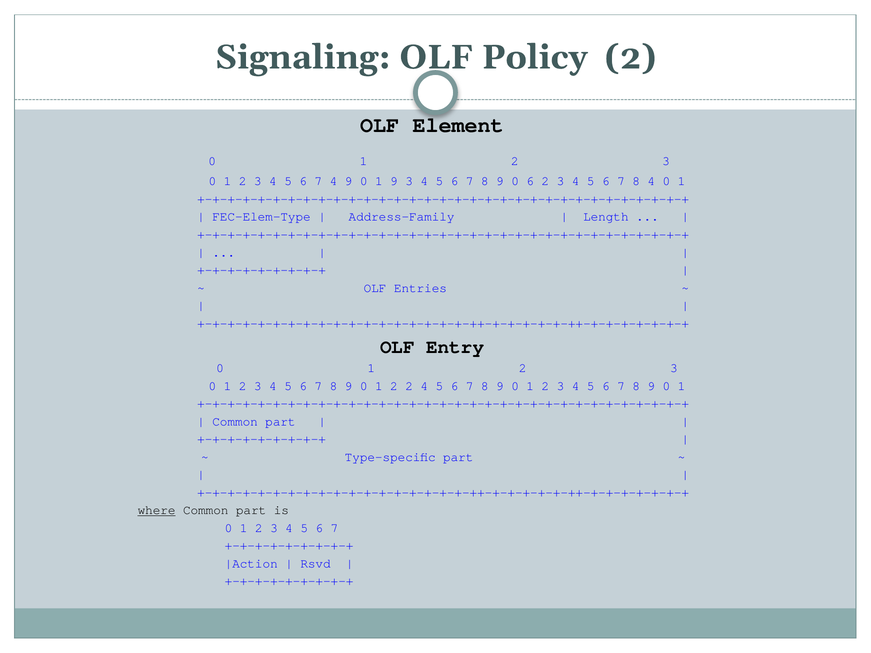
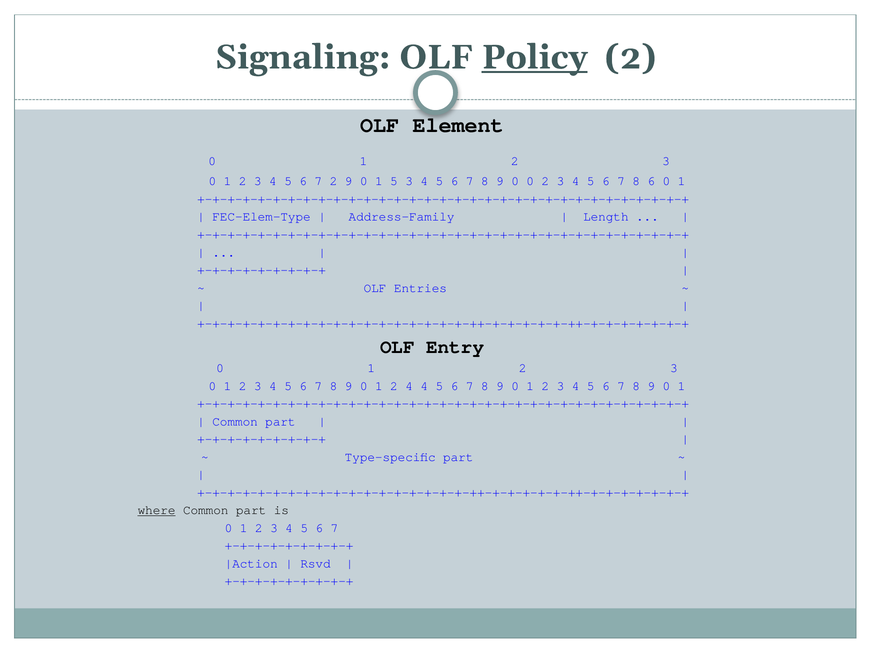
Policy underline: none -> present (535, 57)
7 4: 4 -> 2 (333, 181)
1 9: 9 -> 5 (394, 181)
0 6: 6 -> 0 (530, 181)
8 4: 4 -> 6 (651, 181)
2 2: 2 -> 4 (409, 386)
